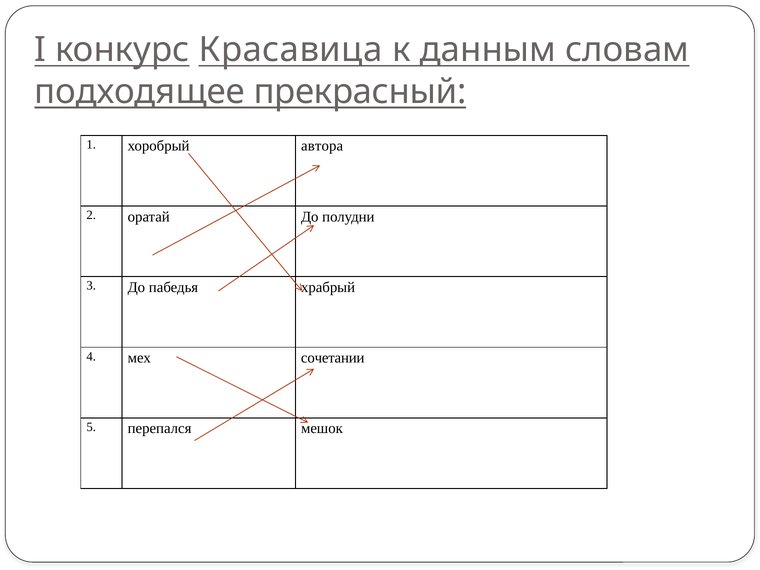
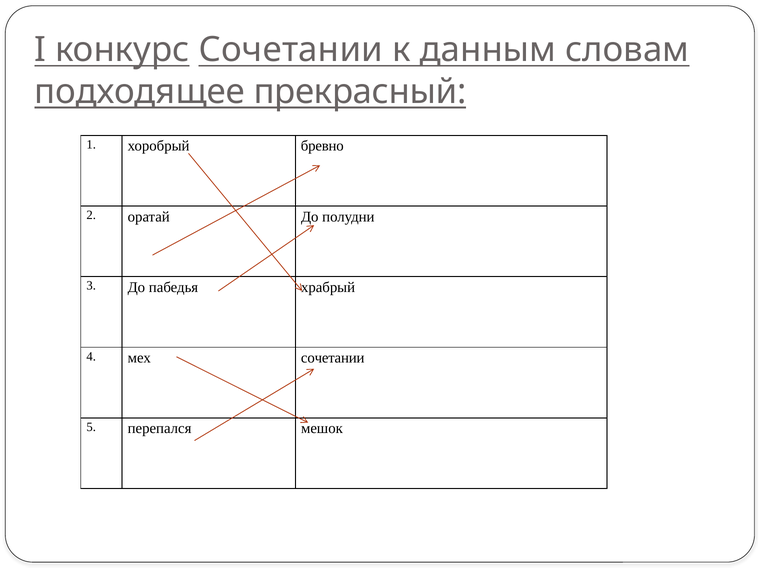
конкурс Красавица: Красавица -> Сочетании (291, 50)
автора: автора -> бревно (322, 146)
